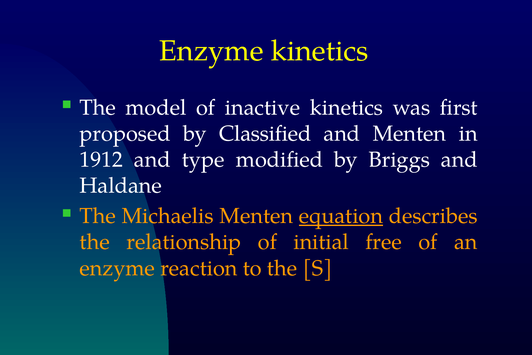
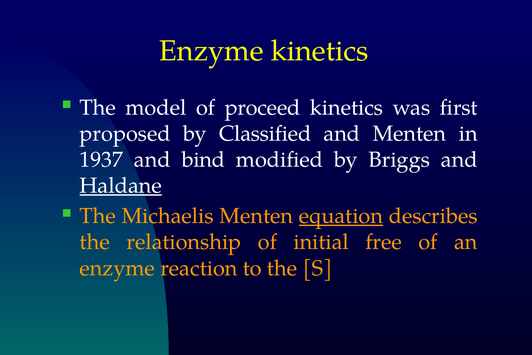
inactive: inactive -> proceed (263, 108)
1912: 1912 -> 1937 (101, 160)
type: type -> bind (203, 160)
Haldane underline: none -> present (121, 186)
